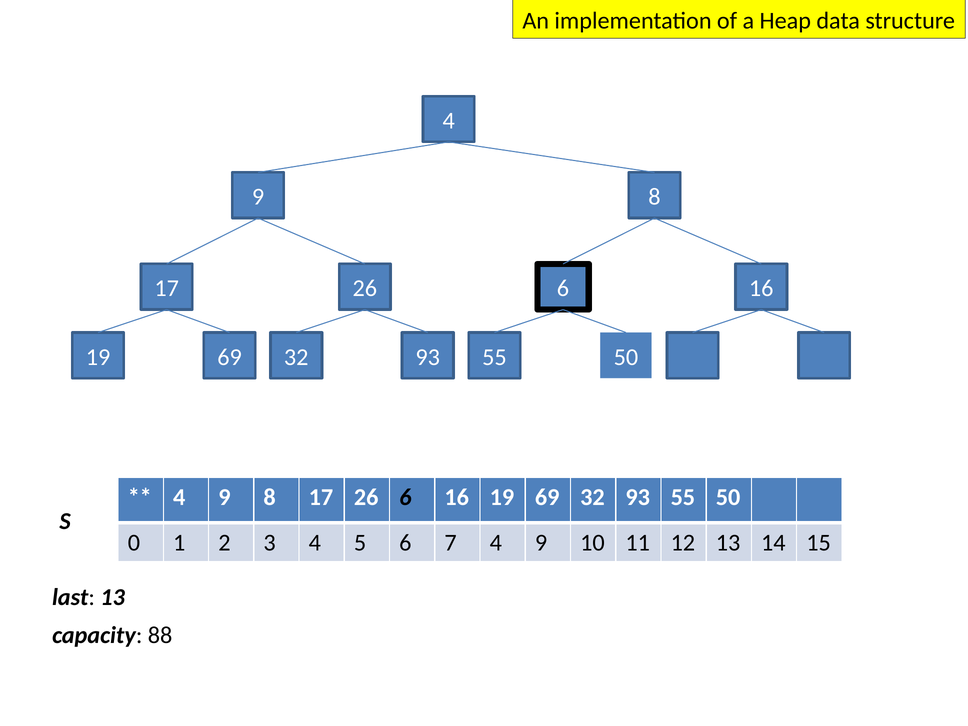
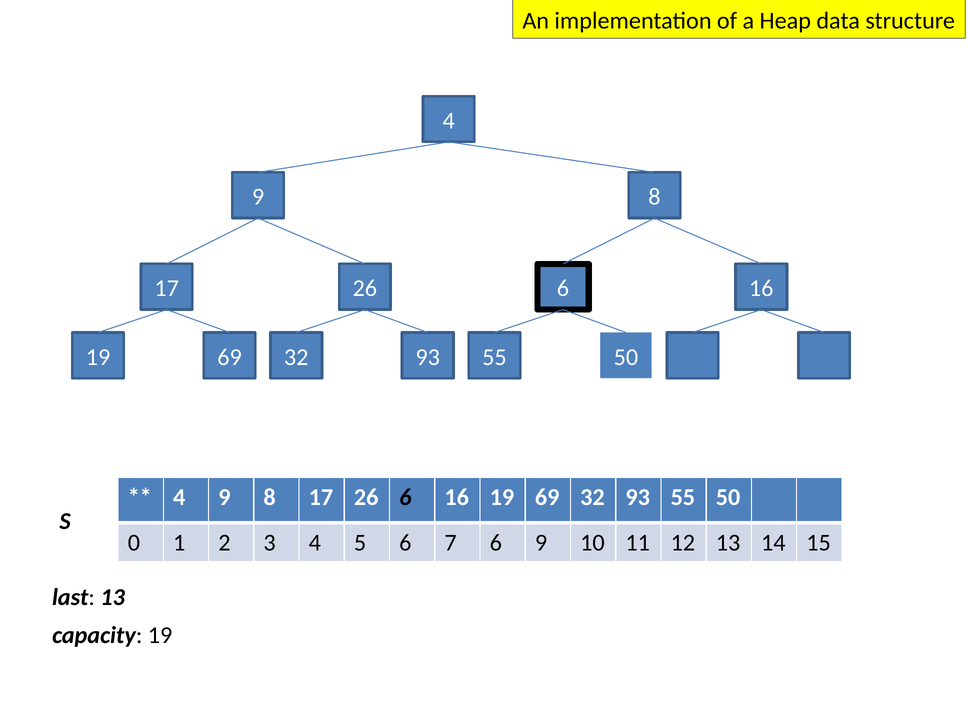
7 4: 4 -> 6 (496, 543)
capacity 88: 88 -> 19 (160, 636)
